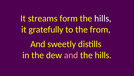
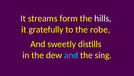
from: from -> robe (100, 29)
and colour: pink -> light blue (71, 55)
hills: hills -> sing (103, 55)
